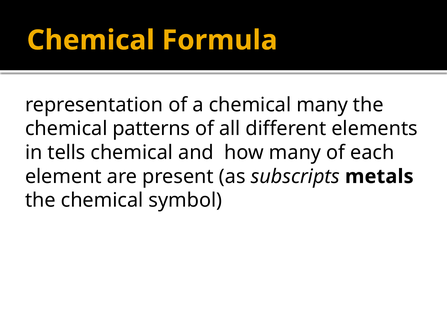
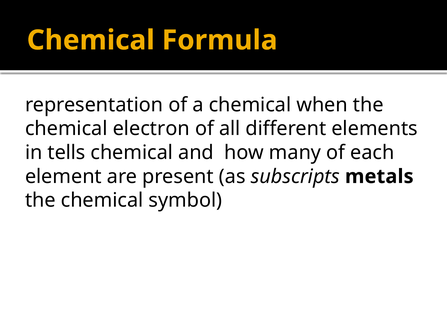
chemical many: many -> when (322, 105)
patterns: patterns -> electron (151, 128)
